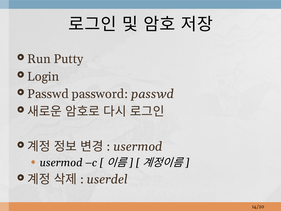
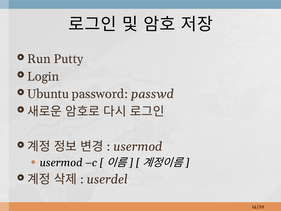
Passwd: Passwd -> Ubuntu (48, 94)
